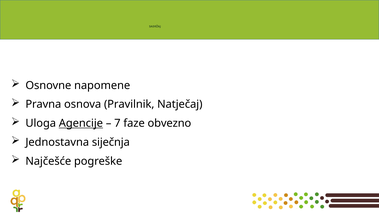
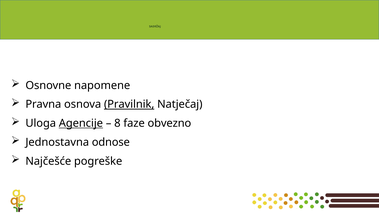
Pravilnik underline: none -> present (129, 104)
7: 7 -> 8 (117, 123)
siječnja: siječnja -> odnose (111, 142)
